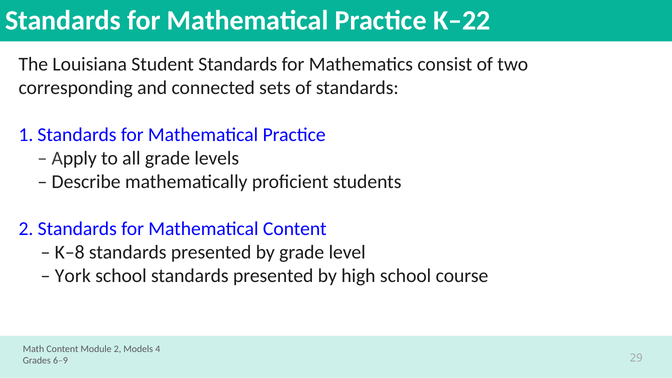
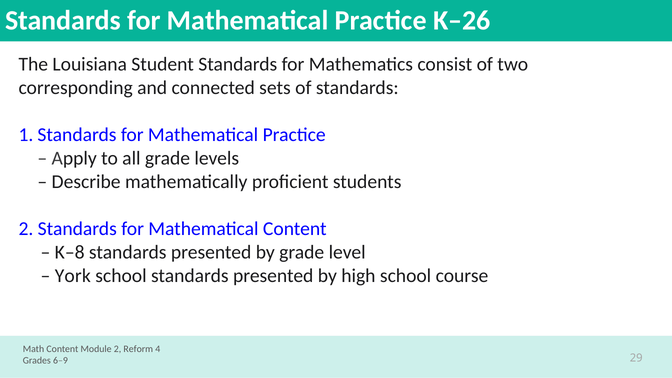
K–22: K–22 -> K–26 (462, 21)
Models: Models -> Reform (138, 349)
